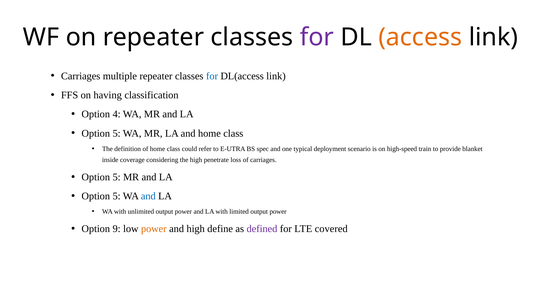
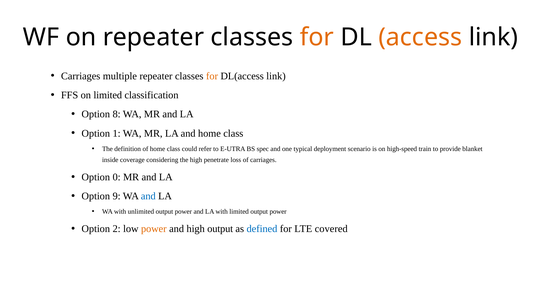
for colour: purple -> orange (317, 37)
for colour: blue -> orange (212, 76)
on having: having -> limited (108, 95)
4: 4 -> 8 (117, 115)
5: 5 -> 1 (117, 134)
5: 5 -> 0 (117, 178)
5: 5 -> 9 (117, 197)
9: 9 -> 2 (117, 229)
high define: define -> output (220, 229)
defined colour: purple -> blue (262, 229)
